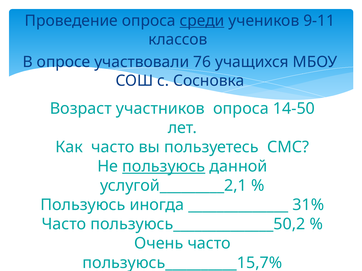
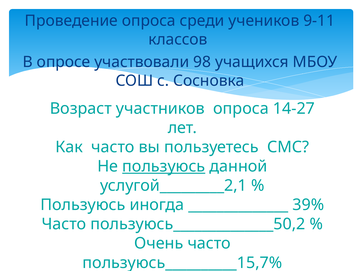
среди underline: present -> none (202, 21)
76: 76 -> 98 (202, 62)
14-50: 14-50 -> 14-27 (294, 109)
31%: 31% -> 39% (308, 205)
